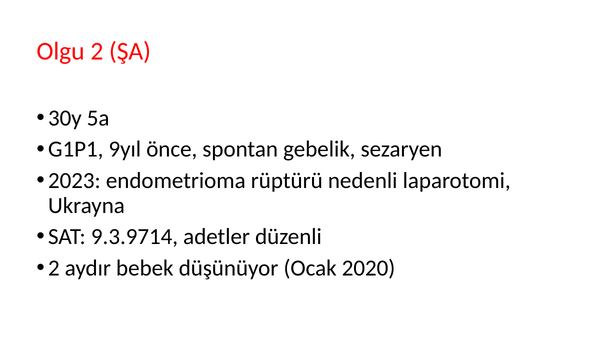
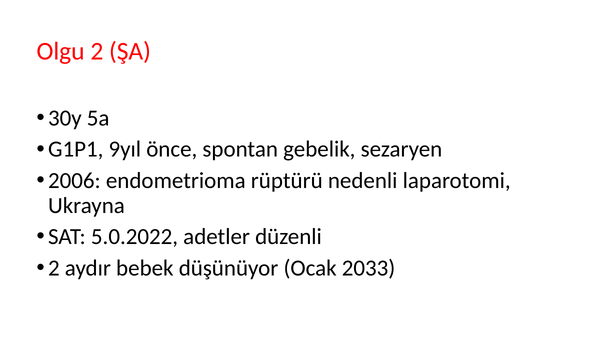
2023: 2023 -> 2006 (74, 181)
9.3.9714: 9.3.9714 -> 5.0.2022 (135, 237)
2020: 2020 -> 2033 (369, 268)
